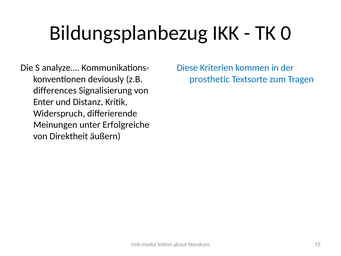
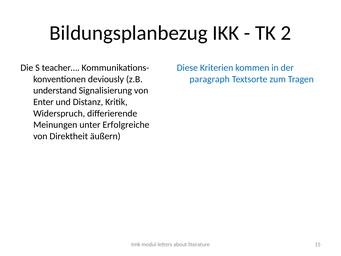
0: 0 -> 2 (286, 33)
analyze…: analyze… -> teacher… (61, 68)
prosthetic: prosthetic -> paragraph (210, 79)
differences: differences -> understand (55, 91)
